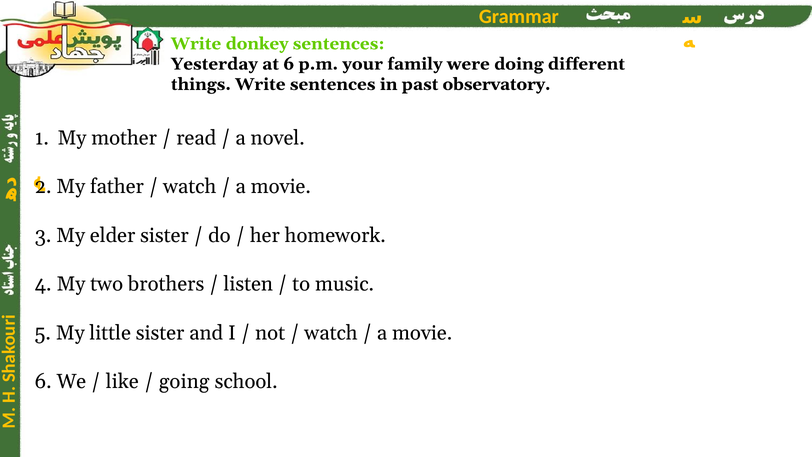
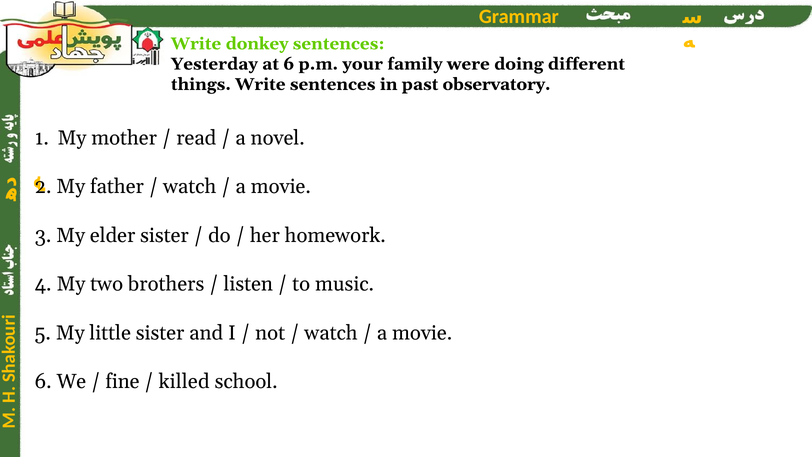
like: like -> fine (122, 381)
going: going -> killed (184, 381)
